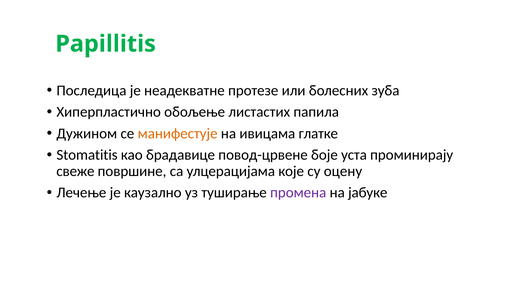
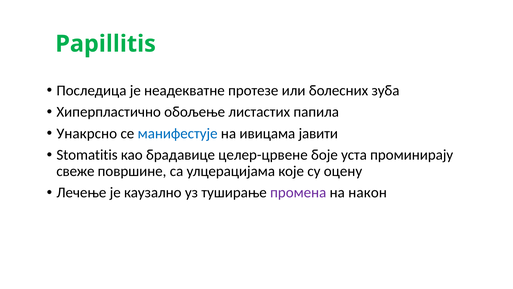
Дужином: Дужином -> Унакрсно (87, 133)
манифестује colour: orange -> blue (178, 133)
глатке: глатке -> јавити (318, 133)
повод-црвене: повод-црвене -> целер-црвене (263, 155)
јабуке: јабуке -> након (368, 192)
